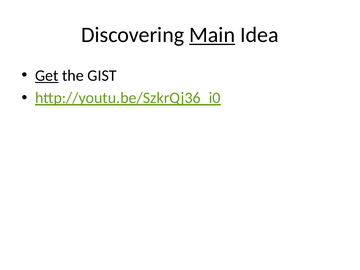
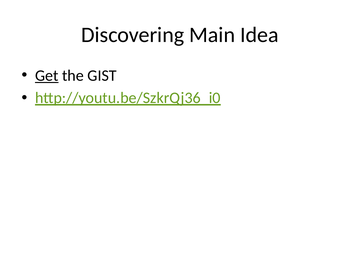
Main underline: present -> none (212, 35)
